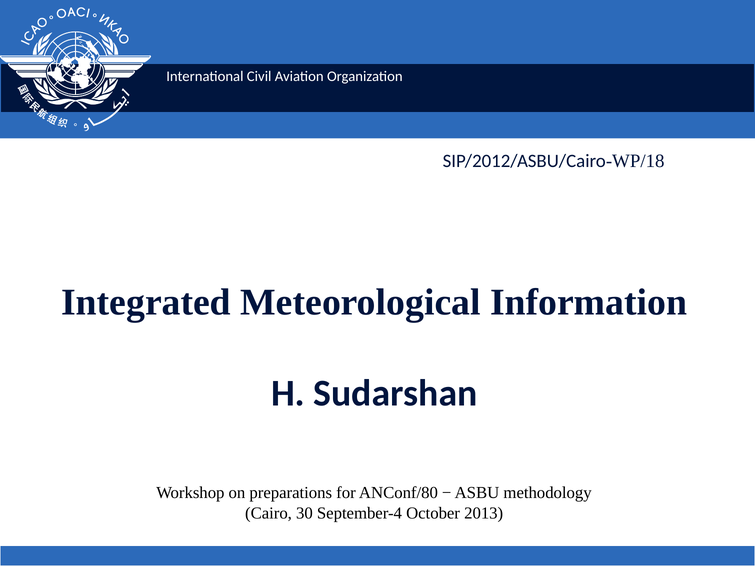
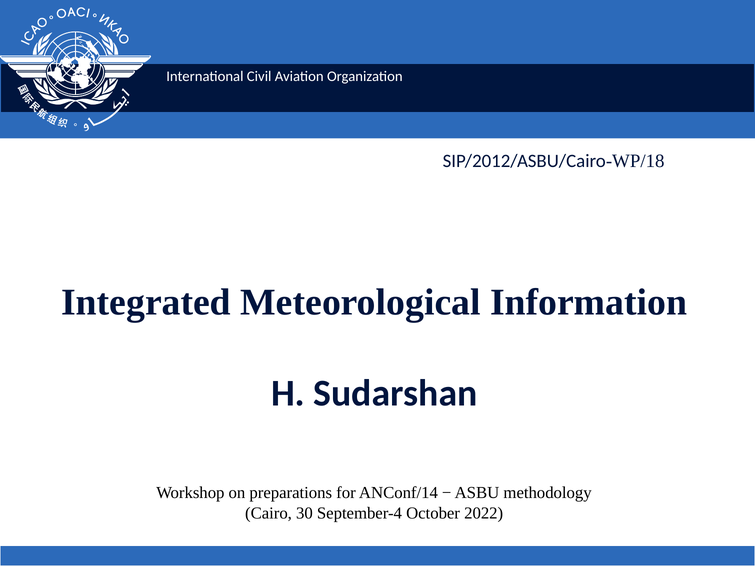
ANConf/80: ANConf/80 -> ANConf/14 (398, 493)
2013: 2013 -> 2022 (484, 513)
